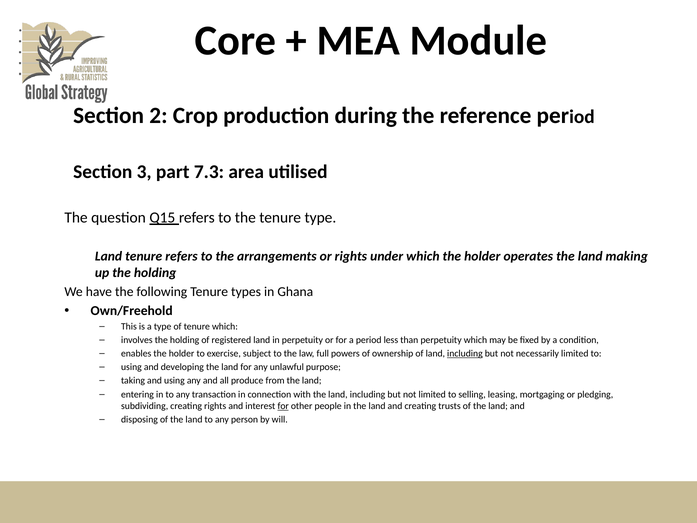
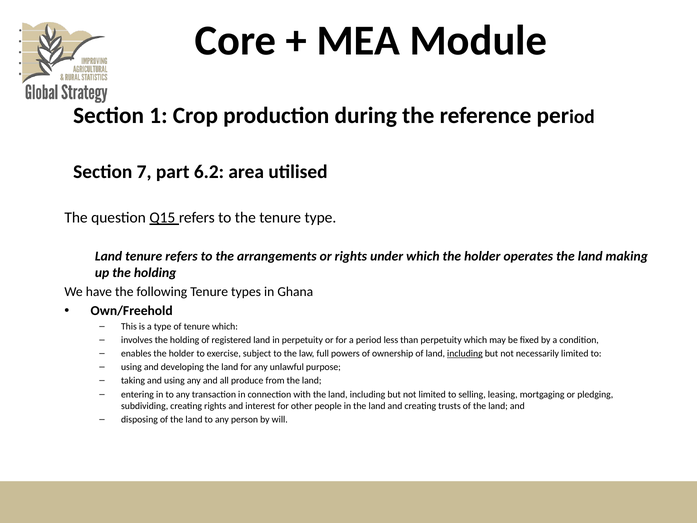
2: 2 -> 1 (158, 116)
3: 3 -> 7 (144, 172)
7.3: 7.3 -> 6.2 (209, 172)
for underline: present -> none (283, 406)
